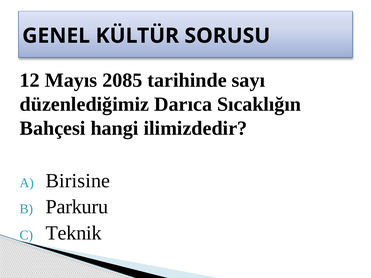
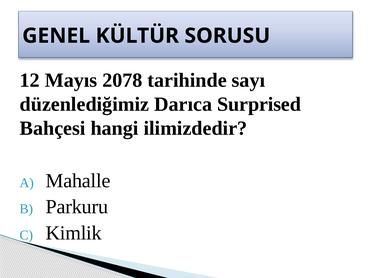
2085: 2085 -> 2078 (122, 80)
Sıcaklığın: Sıcaklığın -> Surprised (259, 104)
Birisine: Birisine -> Mahalle (78, 181)
Teknik: Teknik -> Kimlik (74, 233)
